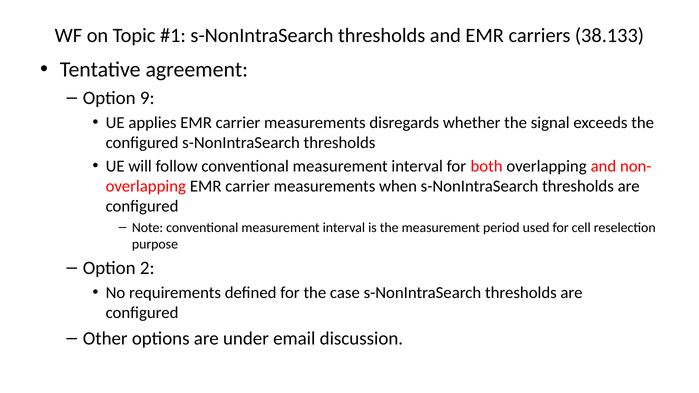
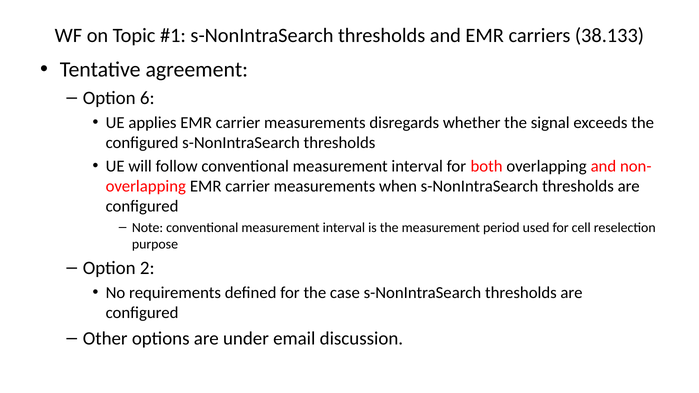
9: 9 -> 6 (147, 98)
